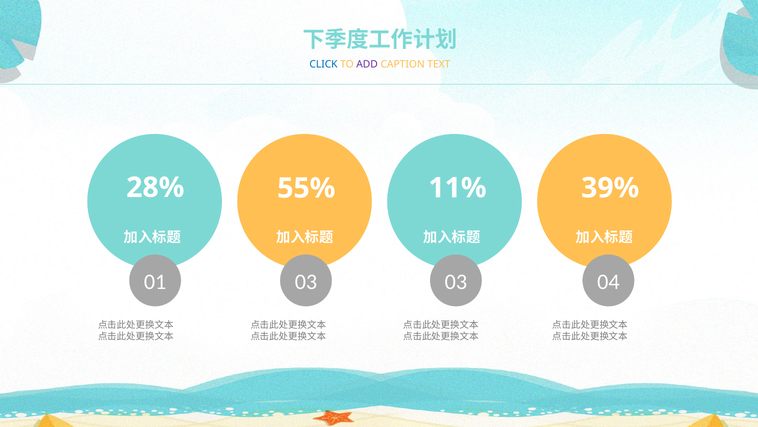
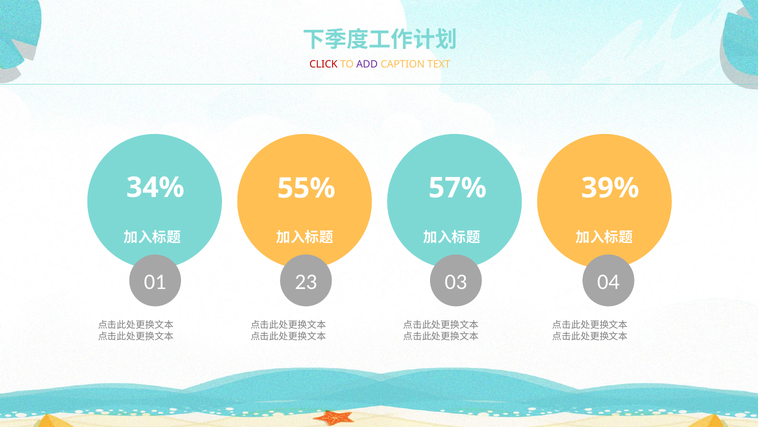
CLICK colour: blue -> red (324, 64)
28%: 28% -> 34% (155, 187)
11%: 11% -> 57% (457, 188)
01 03: 03 -> 23 (306, 282)
